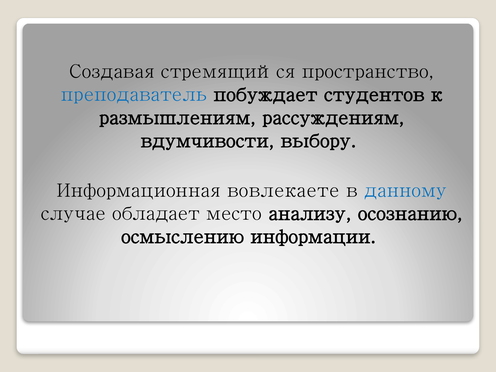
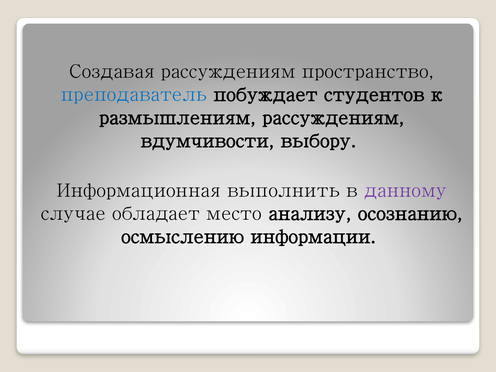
Создавая стремящийся: стремящийся -> рассуждениям (228, 71)
вовлекаете: вовлекаете -> выполнить (283, 190)
данному colour: blue -> purple (406, 190)
